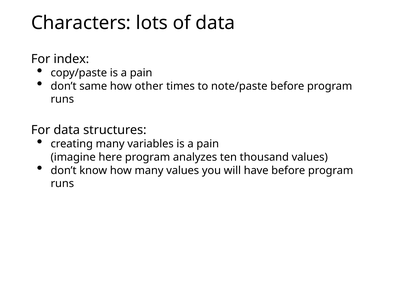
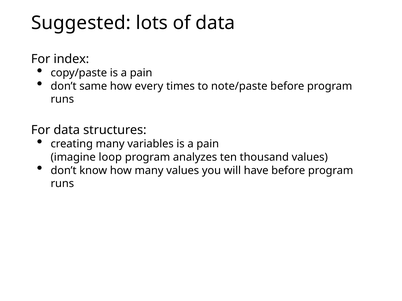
Characters: Characters -> Suggested (81, 23)
other: other -> every (149, 86)
here: here -> loop (110, 157)
